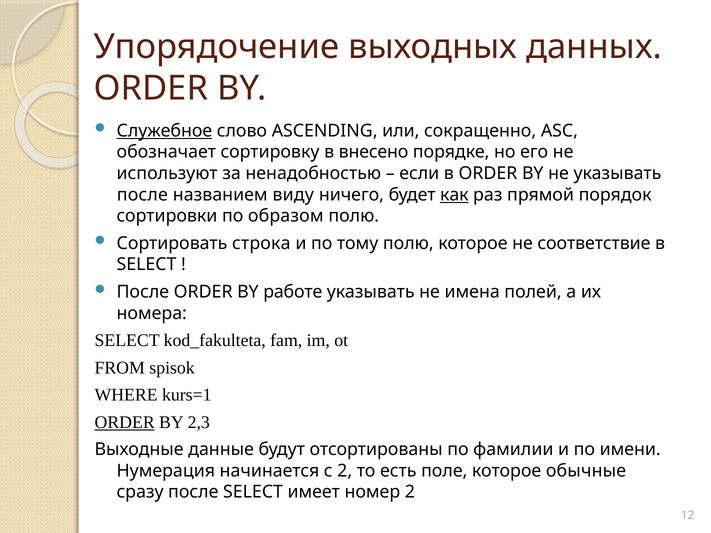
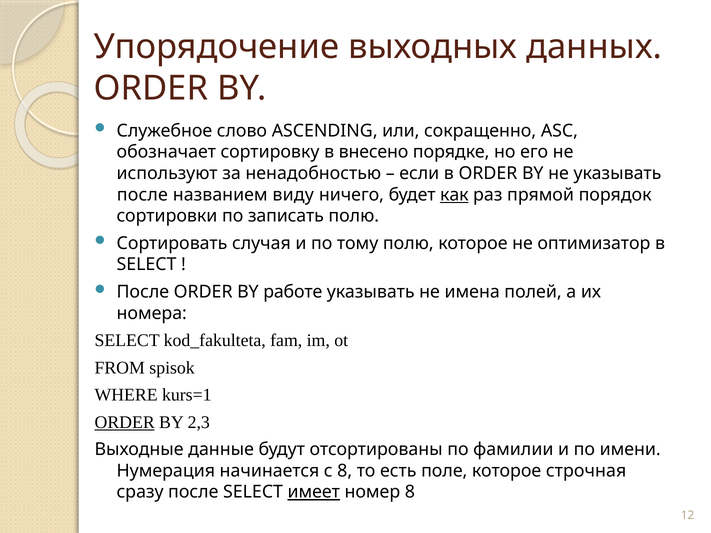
Служебное underline: present -> none (164, 131)
образом: образом -> записать (286, 216)
строка: строка -> случая (261, 243)
соответствие: соответствие -> оптимизатор (594, 243)
с 2: 2 -> 8 (345, 471)
обычные: обычные -> строчная (586, 471)
имеет underline: none -> present (314, 492)
номер 2: 2 -> 8 (410, 492)
